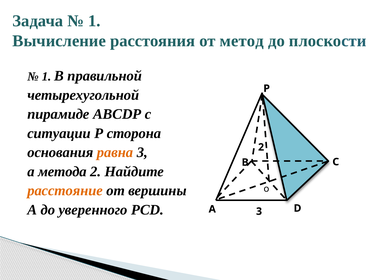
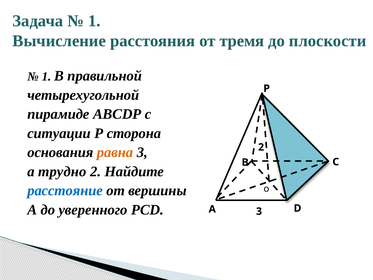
метод: метод -> тремя (242, 41)
метода: метода -> трудно (62, 171)
расстояние colour: orange -> blue (65, 190)
